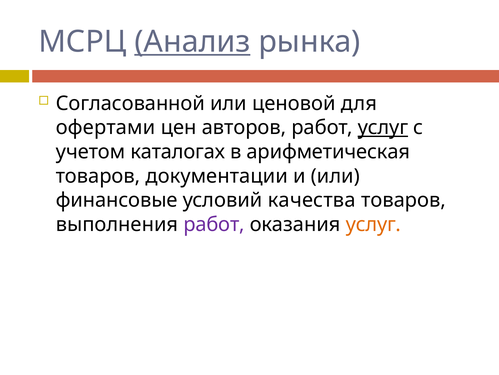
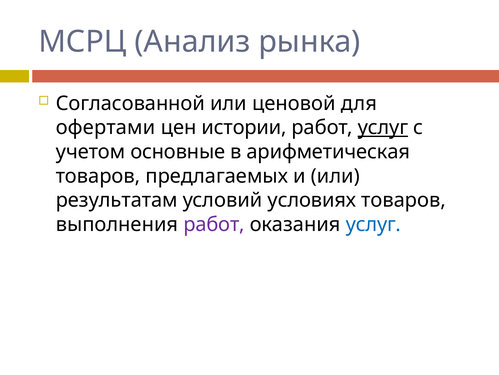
Анализ underline: present -> none (192, 42)
авторов: авторов -> истории (244, 127)
каталогах: каталогах -> основные (178, 152)
документации: документации -> предлагаемых (217, 176)
финансовые: финансовые -> результатам (117, 200)
качества: качества -> условиях (312, 200)
услуг colour: orange -> blue (373, 224)
